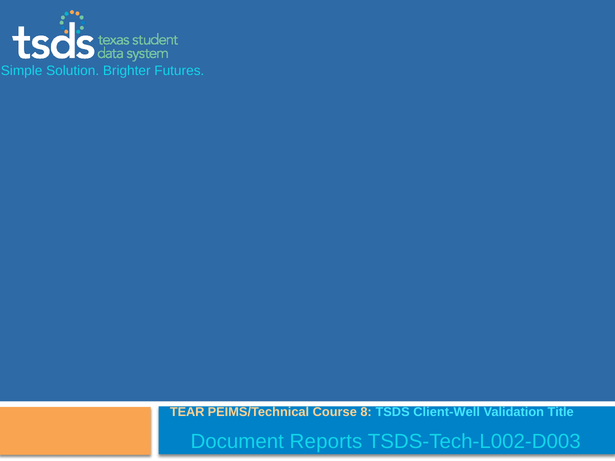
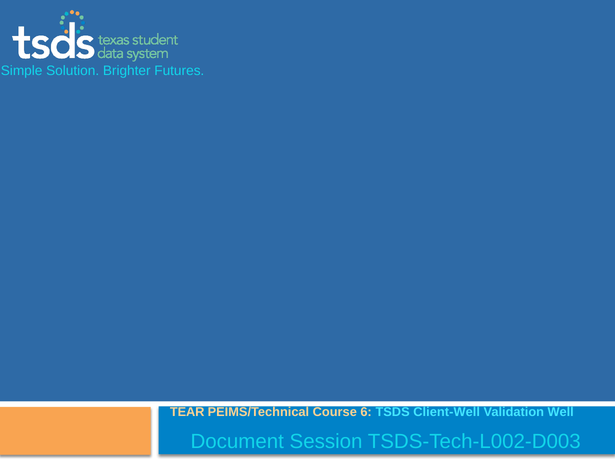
8: 8 -> 6 (366, 412)
Title: Title -> Well (561, 412)
Reports: Reports -> Session (326, 442)
